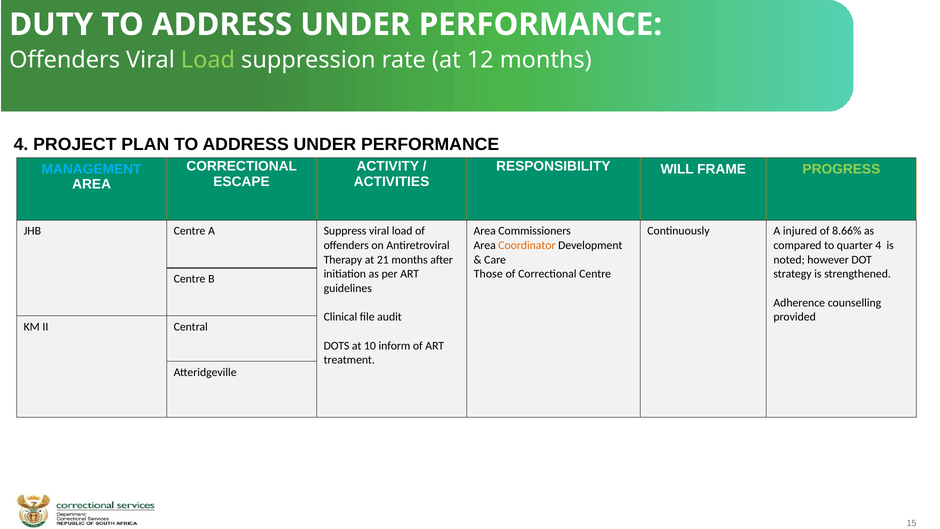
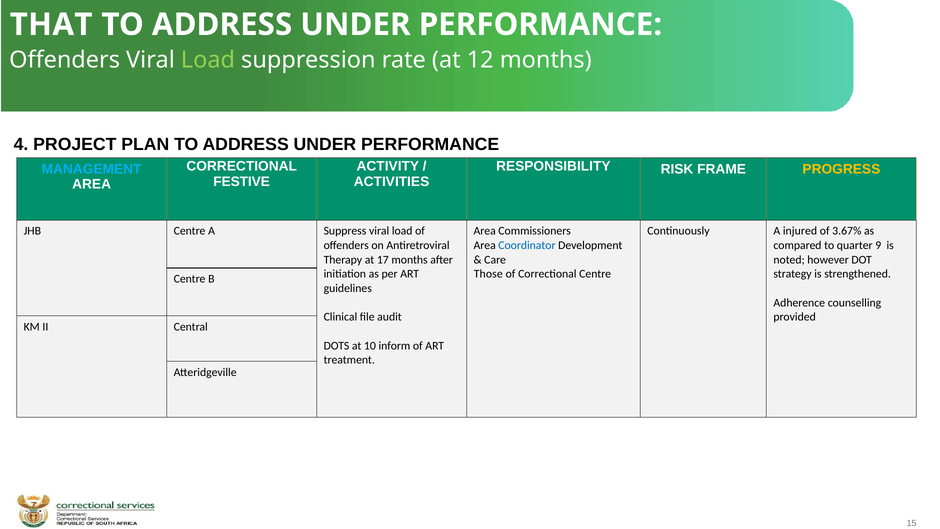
DUTY: DUTY -> THAT (51, 25)
WILL: WILL -> RISK (677, 169)
PROGRESS colour: light green -> yellow (841, 169)
ESCAPE: ESCAPE -> FESTIVE (242, 182)
8.66%: 8.66% -> 3.67% (847, 231)
Coordinator colour: orange -> blue (527, 245)
quarter 4: 4 -> 9 (878, 245)
21: 21 -> 17 (383, 260)
